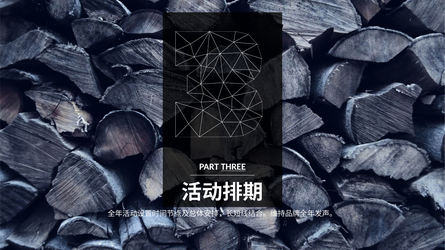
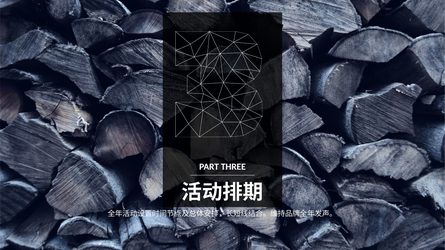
THREE underline: present -> none (233, 167)
